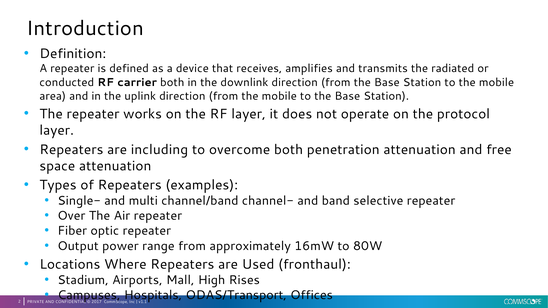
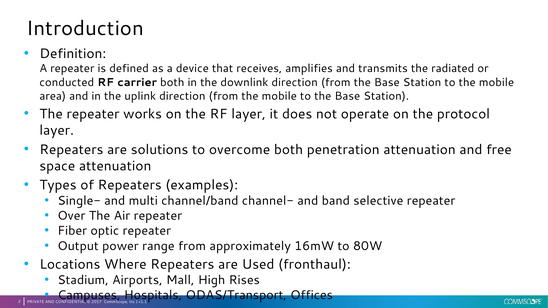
including: including -> solutions (160, 150)
